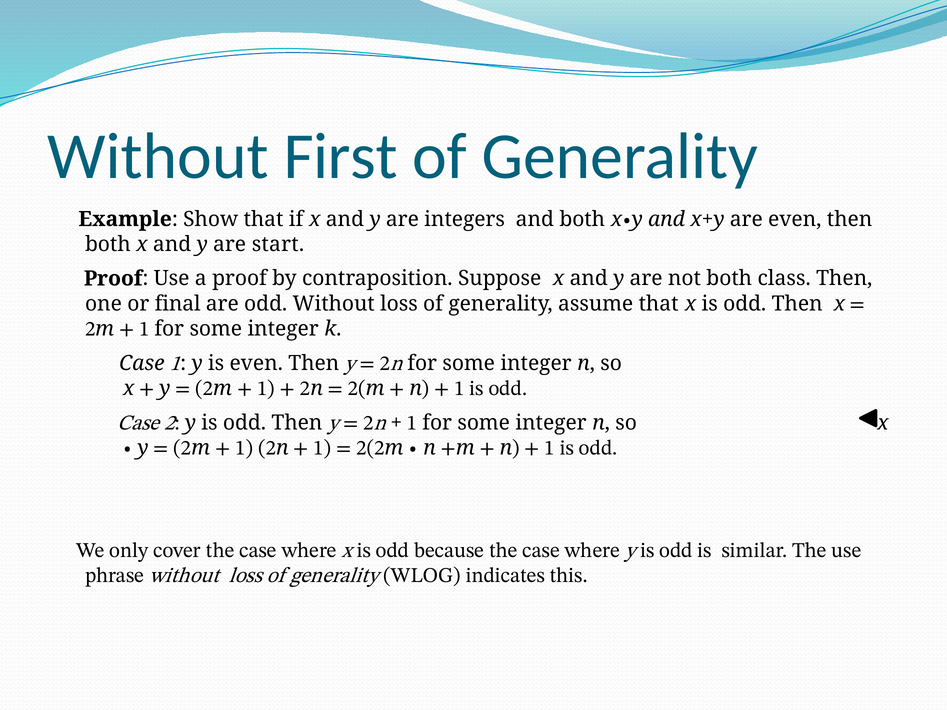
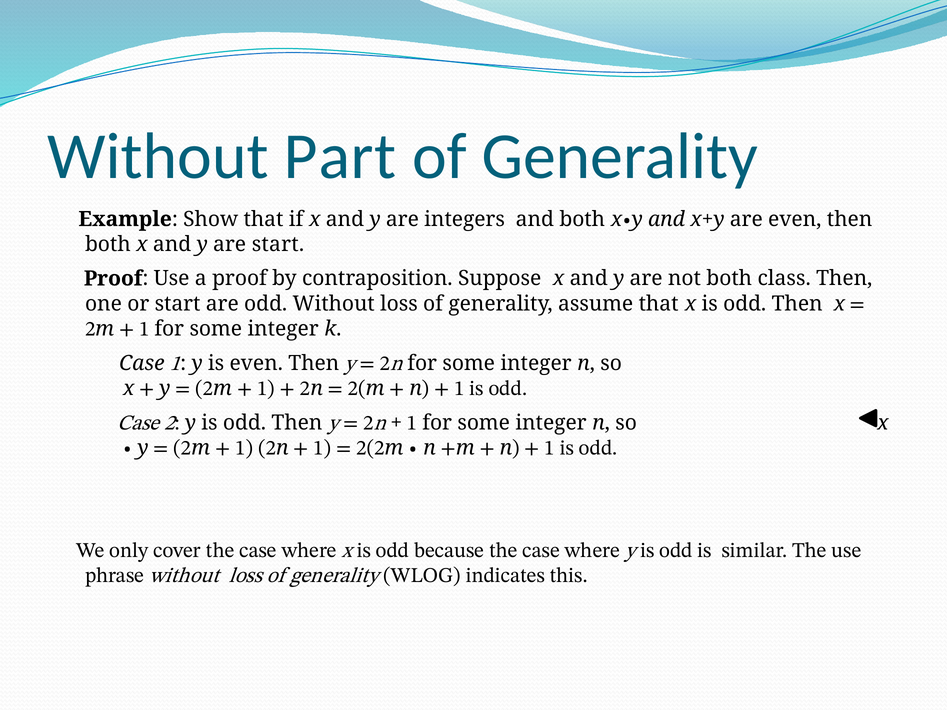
First: First -> Part (340, 156)
or final: final -> start (178, 304)
